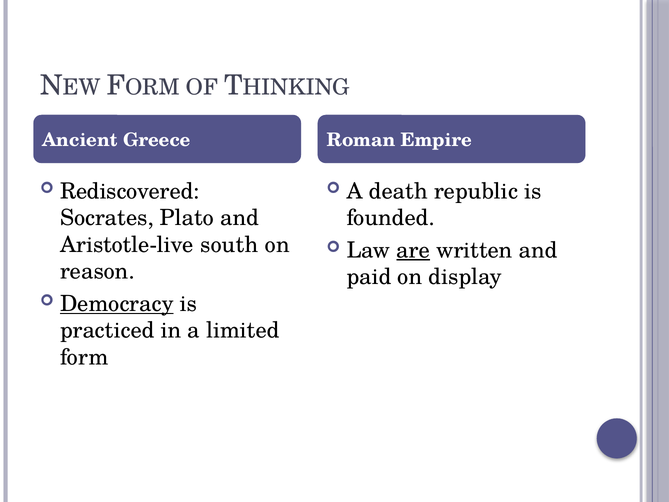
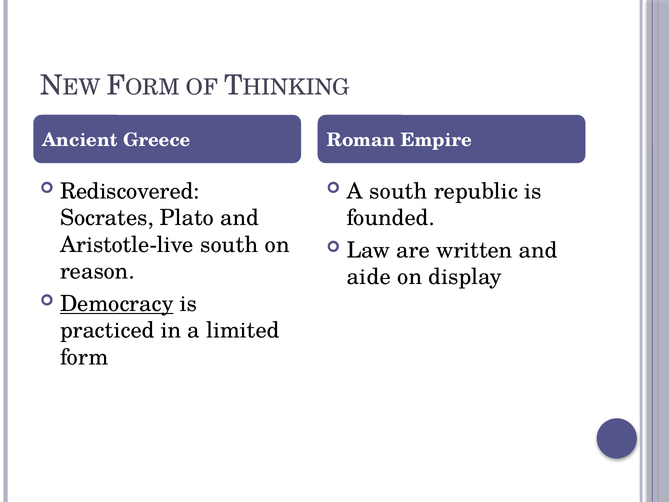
A death: death -> south (398, 191)
are underline: present -> none (413, 250)
paid: paid -> aide (369, 277)
